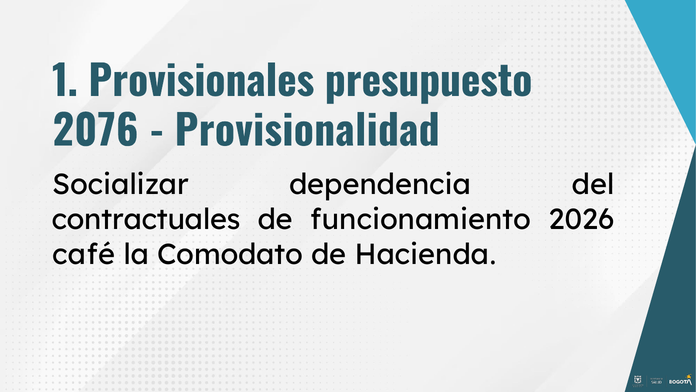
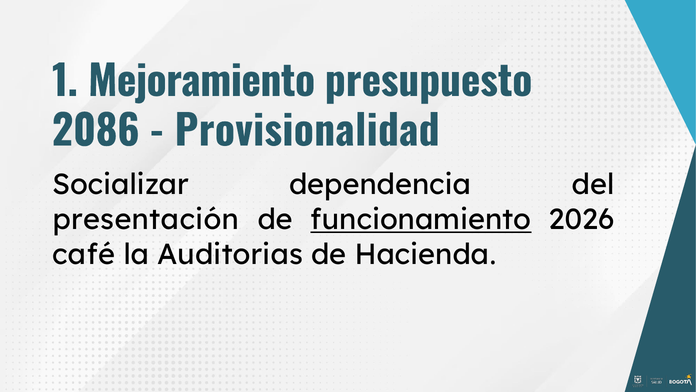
Provisionales: Provisionales -> Mejoramiento (202, 82)
2076: 2076 -> 2086 (96, 132)
contractuales: contractuales -> presentación (146, 219)
funcionamiento underline: none -> present (421, 219)
Comodato: Comodato -> Auditorias (230, 254)
